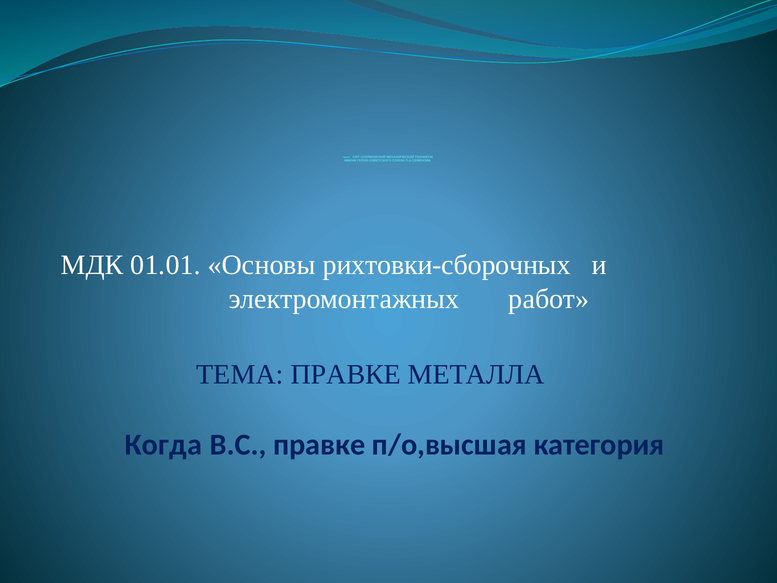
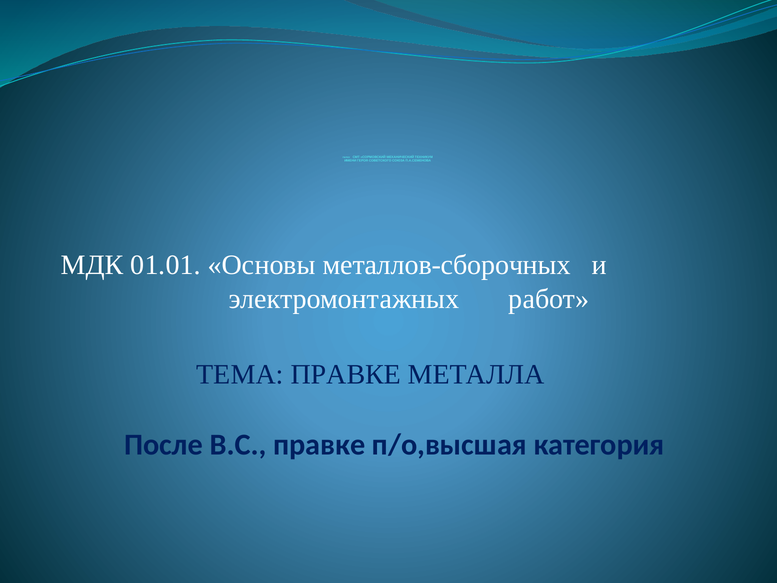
рихтовки-сборочных: рихтовки-сборочных -> металлов-сборочных (447, 265)
Когда: Когда -> После (164, 445)
